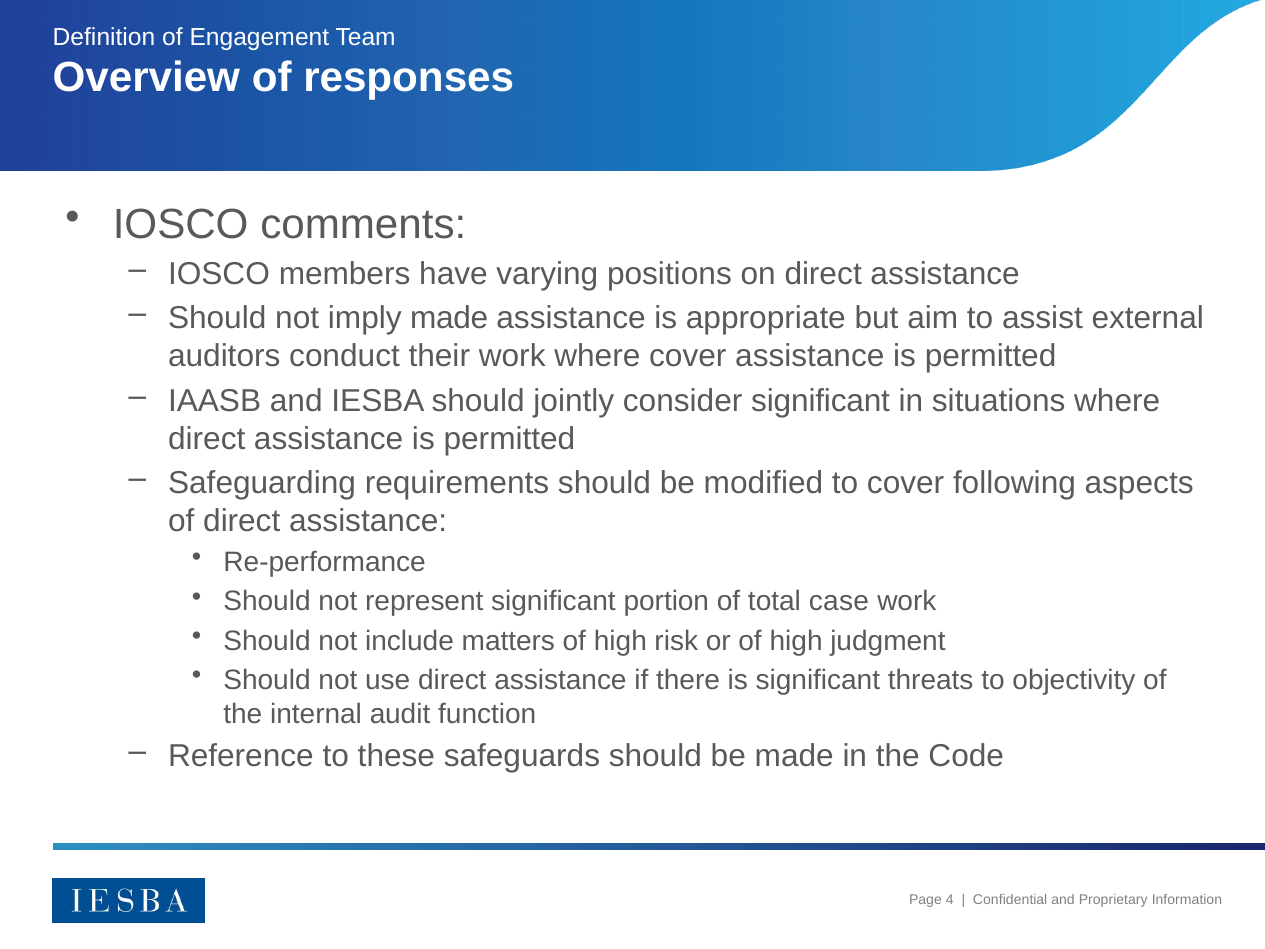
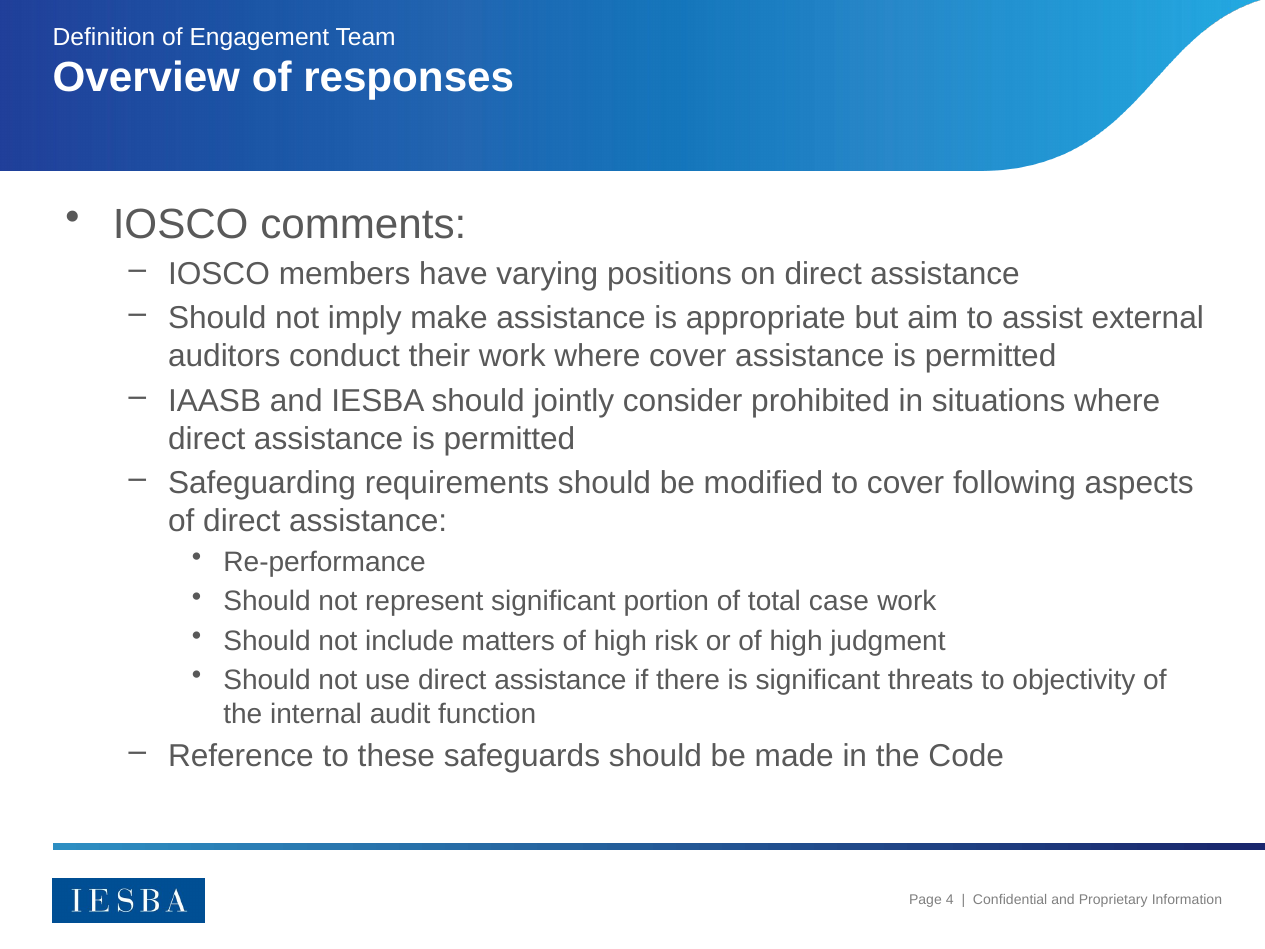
imply made: made -> make (449, 318)
consider significant: significant -> prohibited (821, 401)
